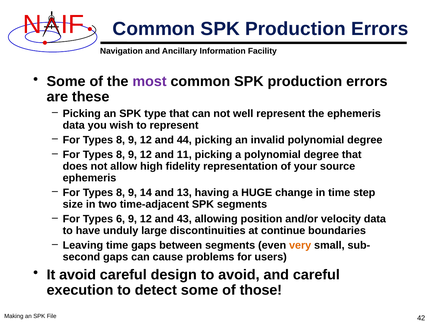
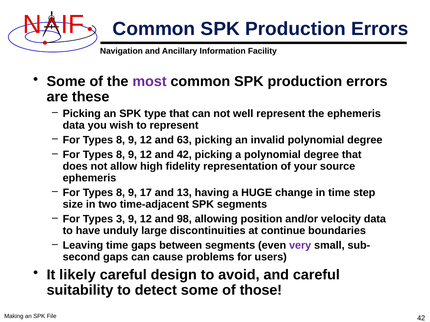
44: 44 -> 63 (184, 140)
and 11: 11 -> 42 (184, 155)
14: 14 -> 17 (146, 193)
6: 6 -> 3 (121, 220)
43: 43 -> 98 (184, 220)
very colour: orange -> purple (300, 246)
It avoid: avoid -> likely (77, 275)
execution: execution -> suitability (80, 291)
